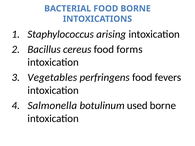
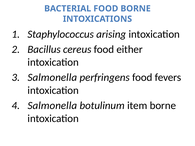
forms: forms -> either (130, 49)
Vegetables: Vegetables -> Salmonella (52, 78)
used: used -> item (137, 106)
